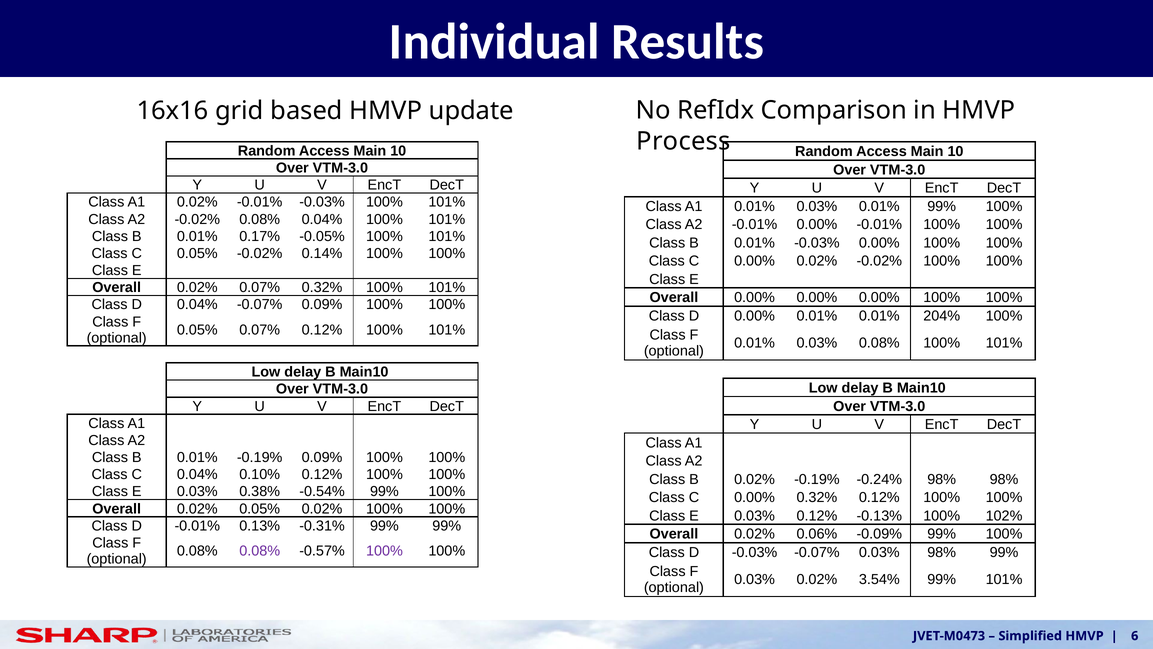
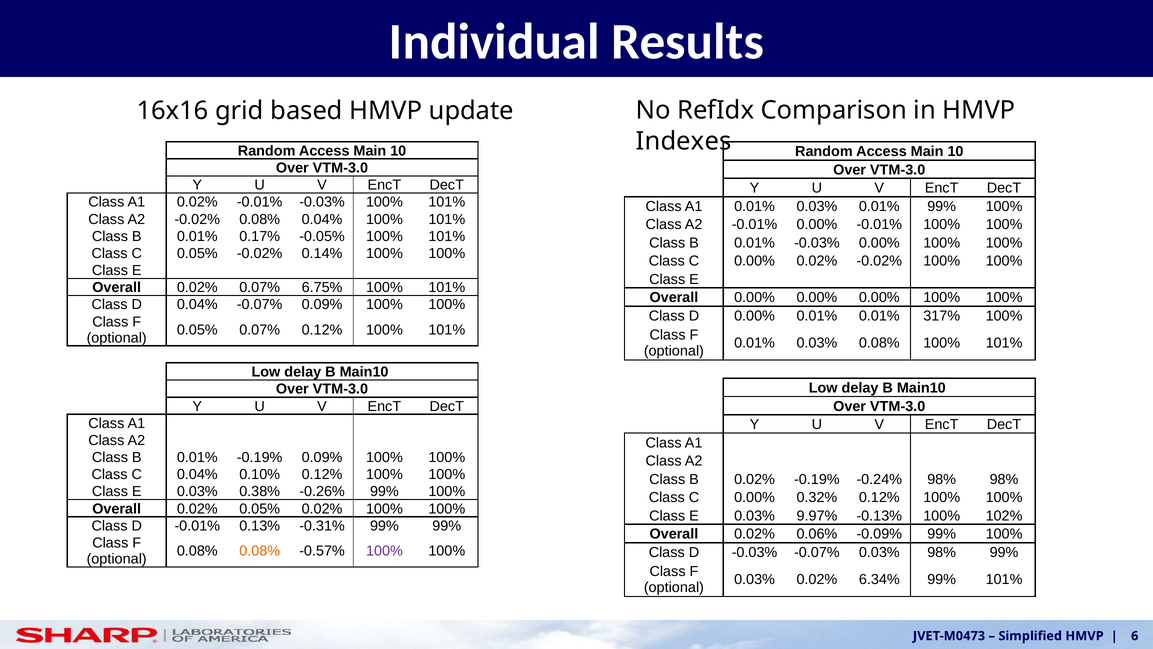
Process: Process -> Indexes (684, 141)
0.07% 0.32%: 0.32% -> 6.75% (322, 287)
204%: 204% -> 317% (942, 316)
-0.54%: -0.54% -> -0.26% (322, 491)
0.03% 0.12%: 0.12% -> 9.97% (817, 516)
0.08% colour: purple -> orange (260, 551)
3.54%: 3.54% -> 6.34% (879, 579)
